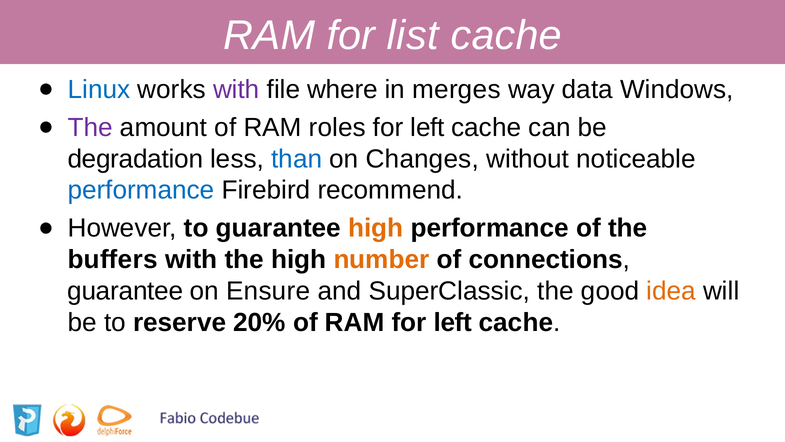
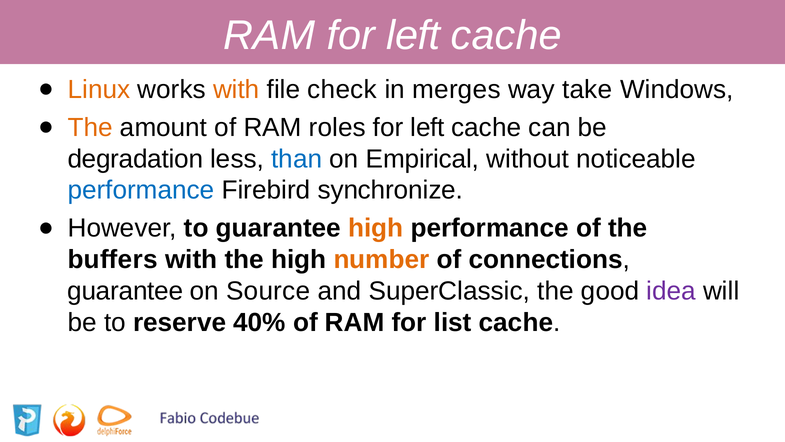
RAM for list: list -> left (413, 36)
Linux colour: blue -> orange (99, 89)
with colour: purple -> orange (236, 89)
where: where -> check (342, 89)
data: data -> take (587, 89)
The colour: purple -> orange (90, 127)
Changes: Changes -> Empirical (422, 159)
recommend: recommend -> synchronize (390, 190)
Ensure: Ensure -> Source (268, 291)
idea colour: orange -> purple (671, 291)
20%: 20% -> 40% (260, 322)
RAM for left: left -> list (453, 322)
